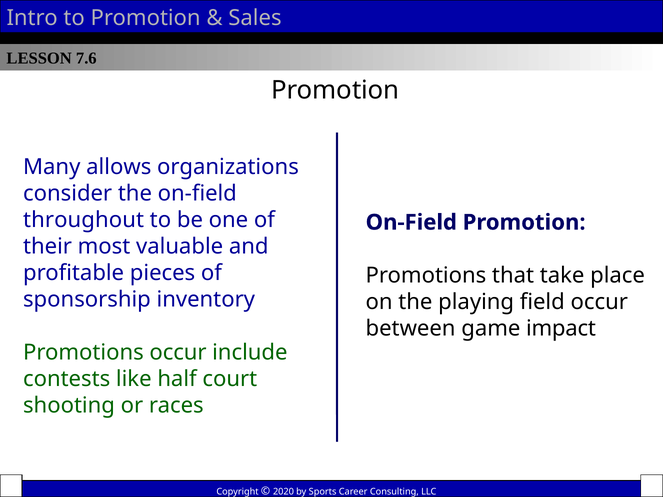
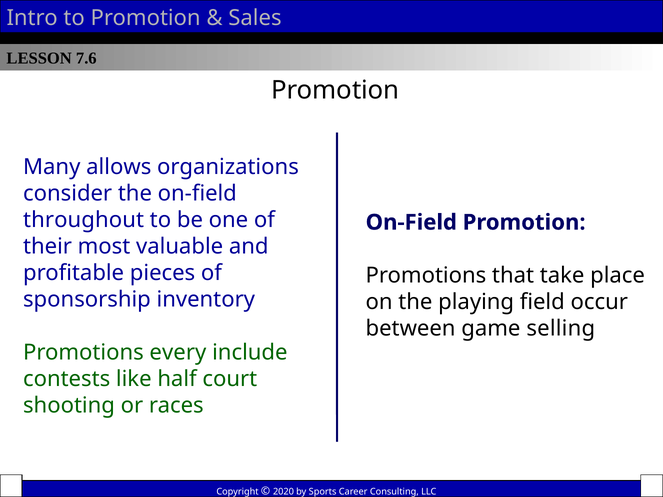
impact: impact -> selling (561, 329)
Promotions occur: occur -> every (178, 353)
